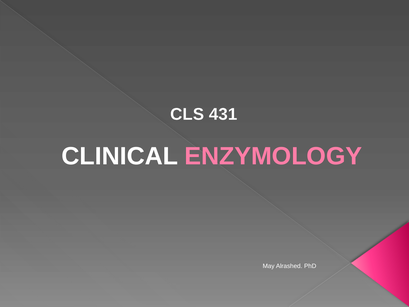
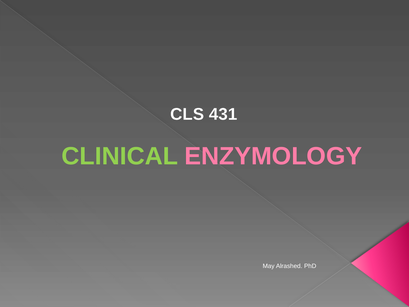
CLINICAL colour: white -> light green (120, 156)
